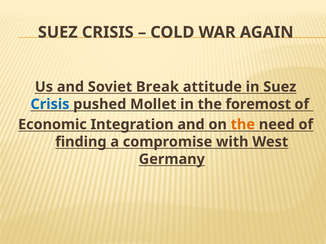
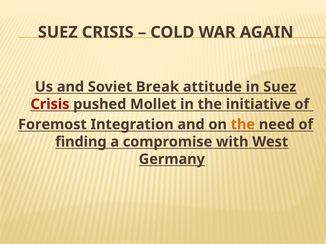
Crisis colour: blue -> red (50, 104)
foremost: foremost -> initiative (258, 104)
Economic: Economic -> Foremost (52, 125)
